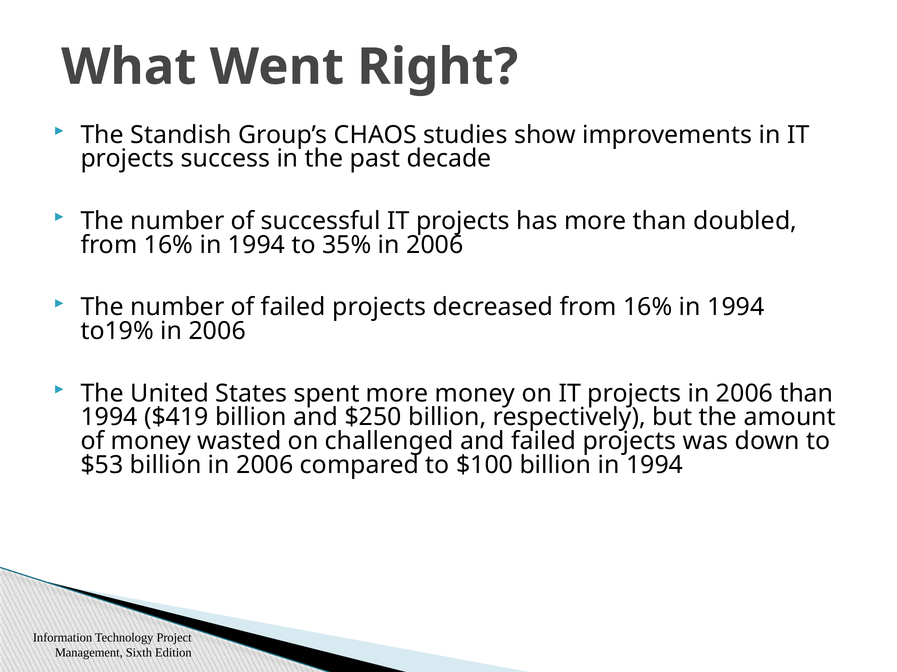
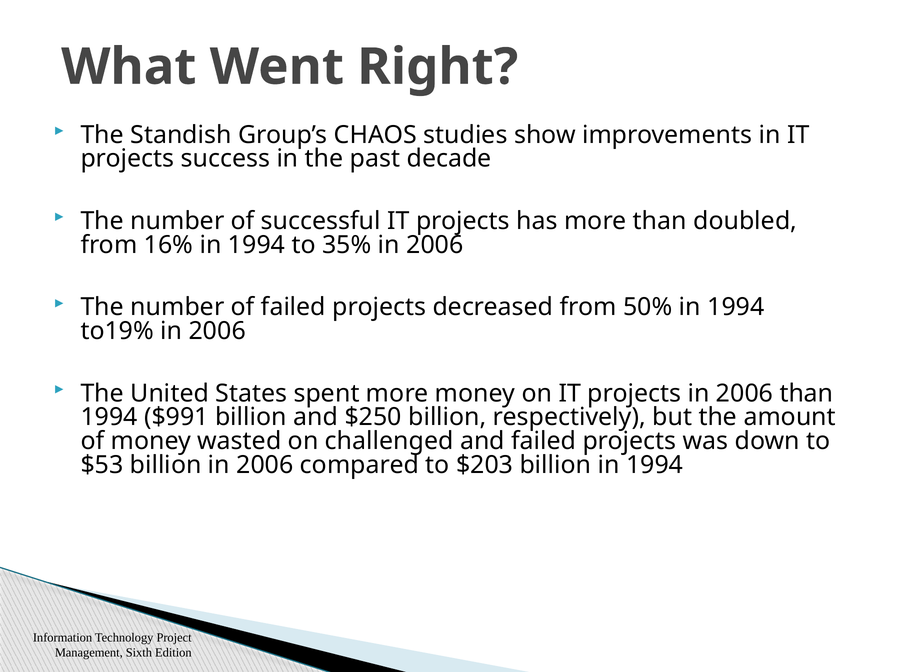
decreased from 16%: 16% -> 50% (648, 307)
$419: $419 -> $991 (176, 418)
$100: $100 -> $203 (485, 466)
